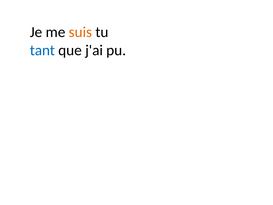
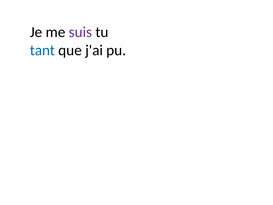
suis colour: orange -> purple (80, 32)
